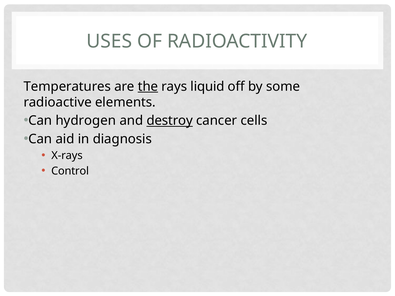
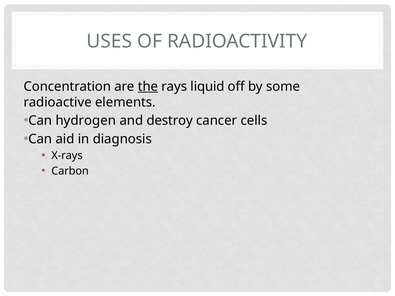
Temperatures: Temperatures -> Concentration (67, 87)
destroy underline: present -> none (170, 121)
Control: Control -> Carbon (70, 171)
